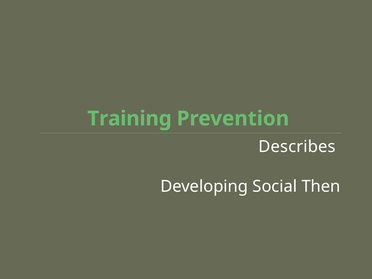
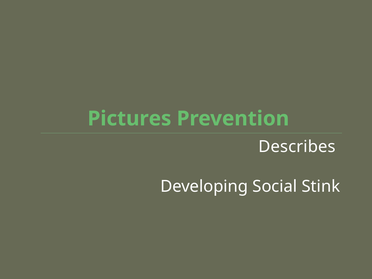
Training: Training -> Pictures (129, 119)
Then: Then -> Stink (321, 186)
